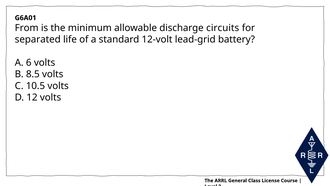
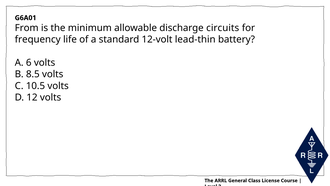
separated: separated -> frequency (38, 39)
lead-grid: lead-grid -> lead-thin (195, 39)
